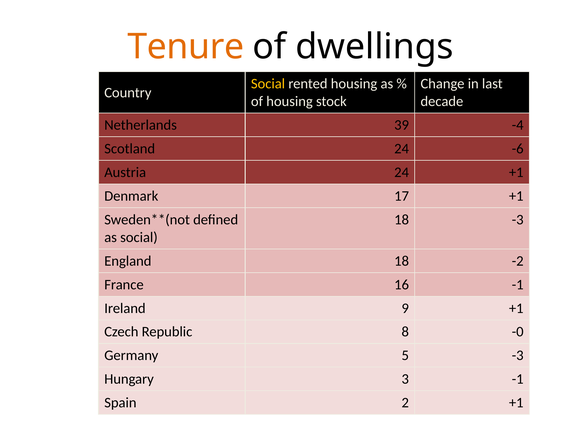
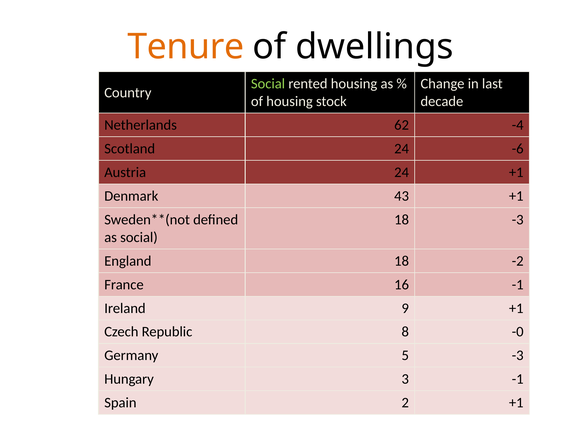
Social colour: yellow -> light green (268, 84)
39: 39 -> 62 (402, 125)
17: 17 -> 43 (402, 196)
